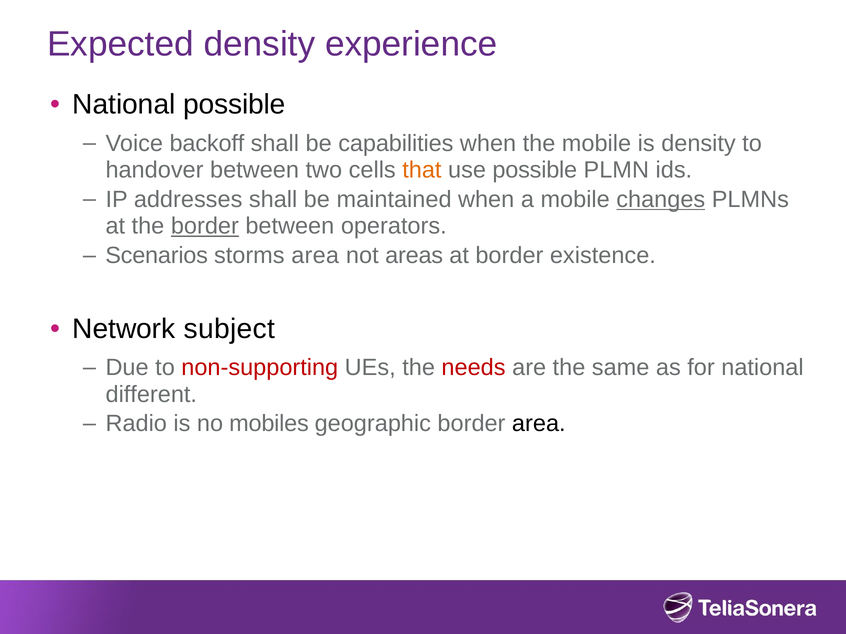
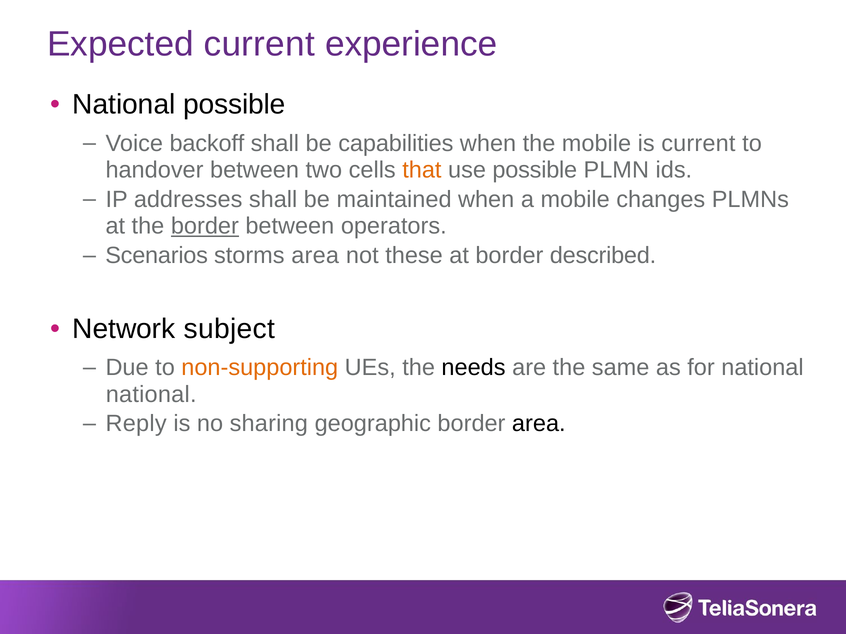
Expected density: density -> current (259, 44)
is density: density -> current (698, 143)
changes underline: present -> none (661, 200)
areas: areas -> these (414, 256)
existence: existence -> described (603, 256)
non-supporting colour: red -> orange (260, 368)
needs colour: red -> black (474, 368)
different: different -> national (151, 395)
Radio: Radio -> Reply (136, 424)
mobiles: mobiles -> sharing (269, 424)
